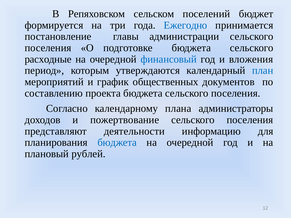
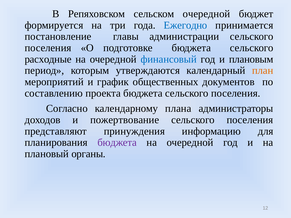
сельском поселений: поселений -> очередной (206, 14)
вложения: вложения -> плановым (251, 59)
план colour: blue -> orange (263, 71)
деятельности: деятельности -> принуждения (134, 131)
бюджета colour: blue -> purple (117, 143)
рублей: рублей -> органы (89, 154)
